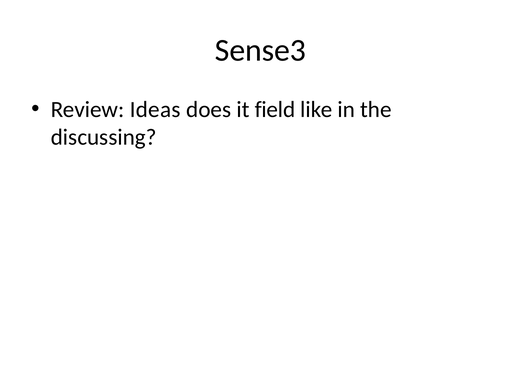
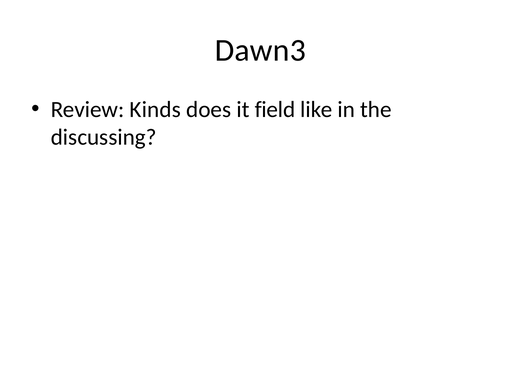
Sense3: Sense3 -> Dawn3 (260, 50)
Ideas: Ideas -> Kinds (155, 109)
